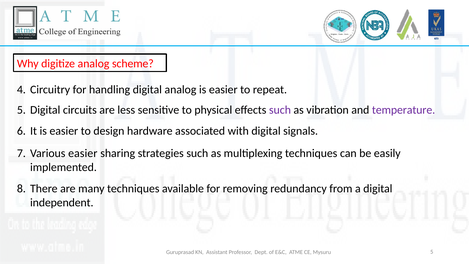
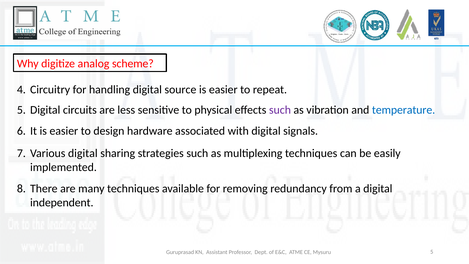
digital analog: analog -> source (180, 90)
temperature colour: purple -> blue (404, 110)
Various easier: easier -> digital (83, 153)
